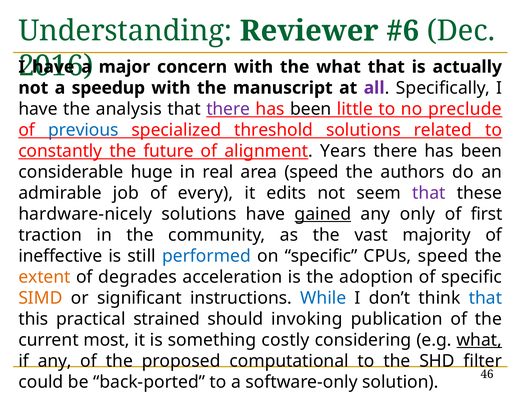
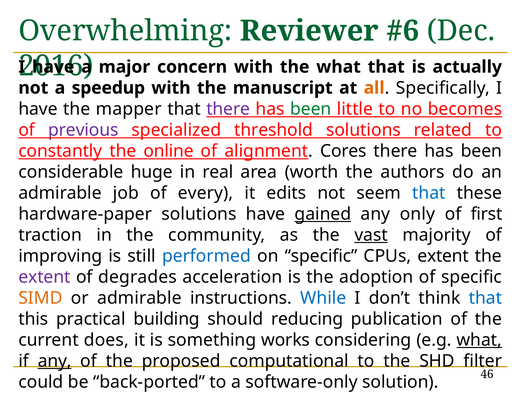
Understanding: Understanding -> Overwhelming (125, 31)
all colour: purple -> orange (374, 88)
analysis: analysis -> mapper (129, 109)
been colour: black -> green (311, 109)
preclude: preclude -> becomes (465, 109)
previous colour: blue -> purple (83, 130)
future: future -> online (169, 151)
Years: Years -> Cores (343, 151)
area speed: speed -> worth (311, 172)
that colour: purple -> blue (429, 193)
hardware-nicely: hardware-nicely -> hardware-paper (85, 214)
vast underline: none -> present (371, 235)
ineffective: ineffective -> improving (60, 256)
CPUs speed: speed -> extent (443, 256)
extent colour: orange -> purple (44, 277)
or significant: significant -> admirable (139, 298)
strained: strained -> building (167, 319)
invoking: invoking -> reducing (307, 319)
most: most -> does (106, 340)
costly: costly -> works (286, 340)
any underline: none -> present (55, 361)
